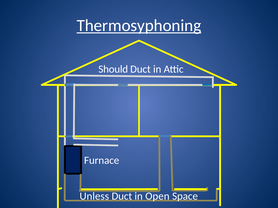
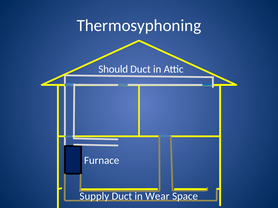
Thermosyphoning underline: present -> none (139, 26)
Unless: Unless -> Supply (94, 197)
Open: Open -> Wear (157, 197)
